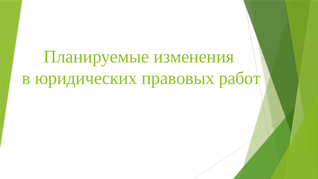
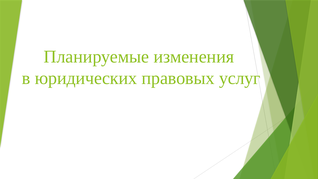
работ: работ -> услуг (240, 78)
